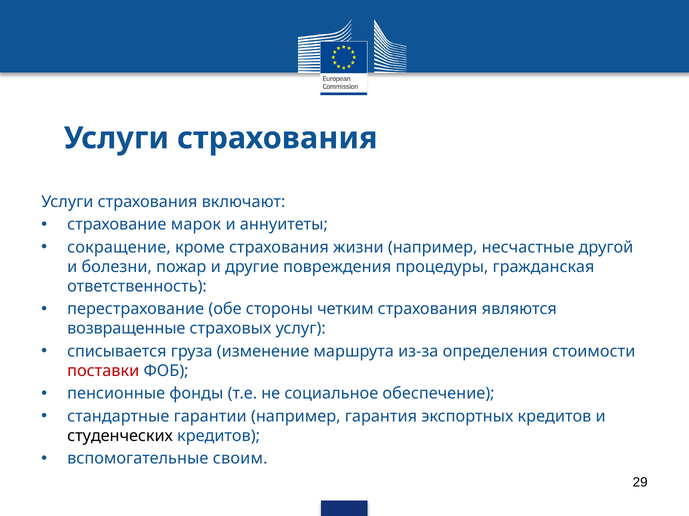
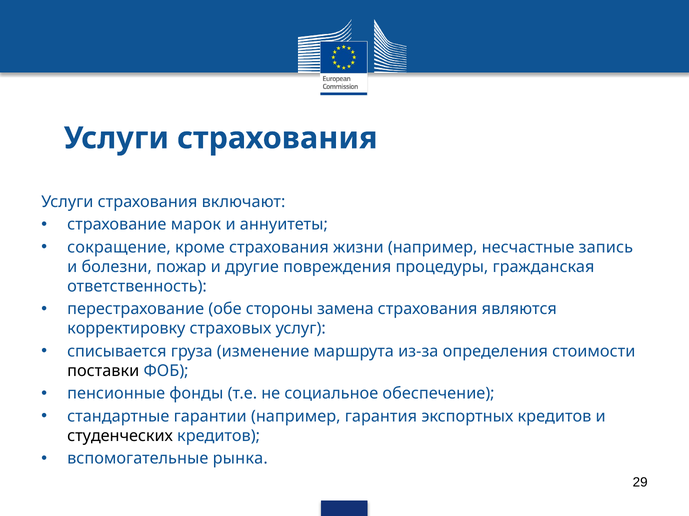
другой: другой -> запись (606, 248)
четким: четким -> замена (345, 310)
возвращенные: возвращенные -> корректировку (126, 329)
поставки colour: red -> black (103, 371)
своим: своим -> рынка (240, 459)
